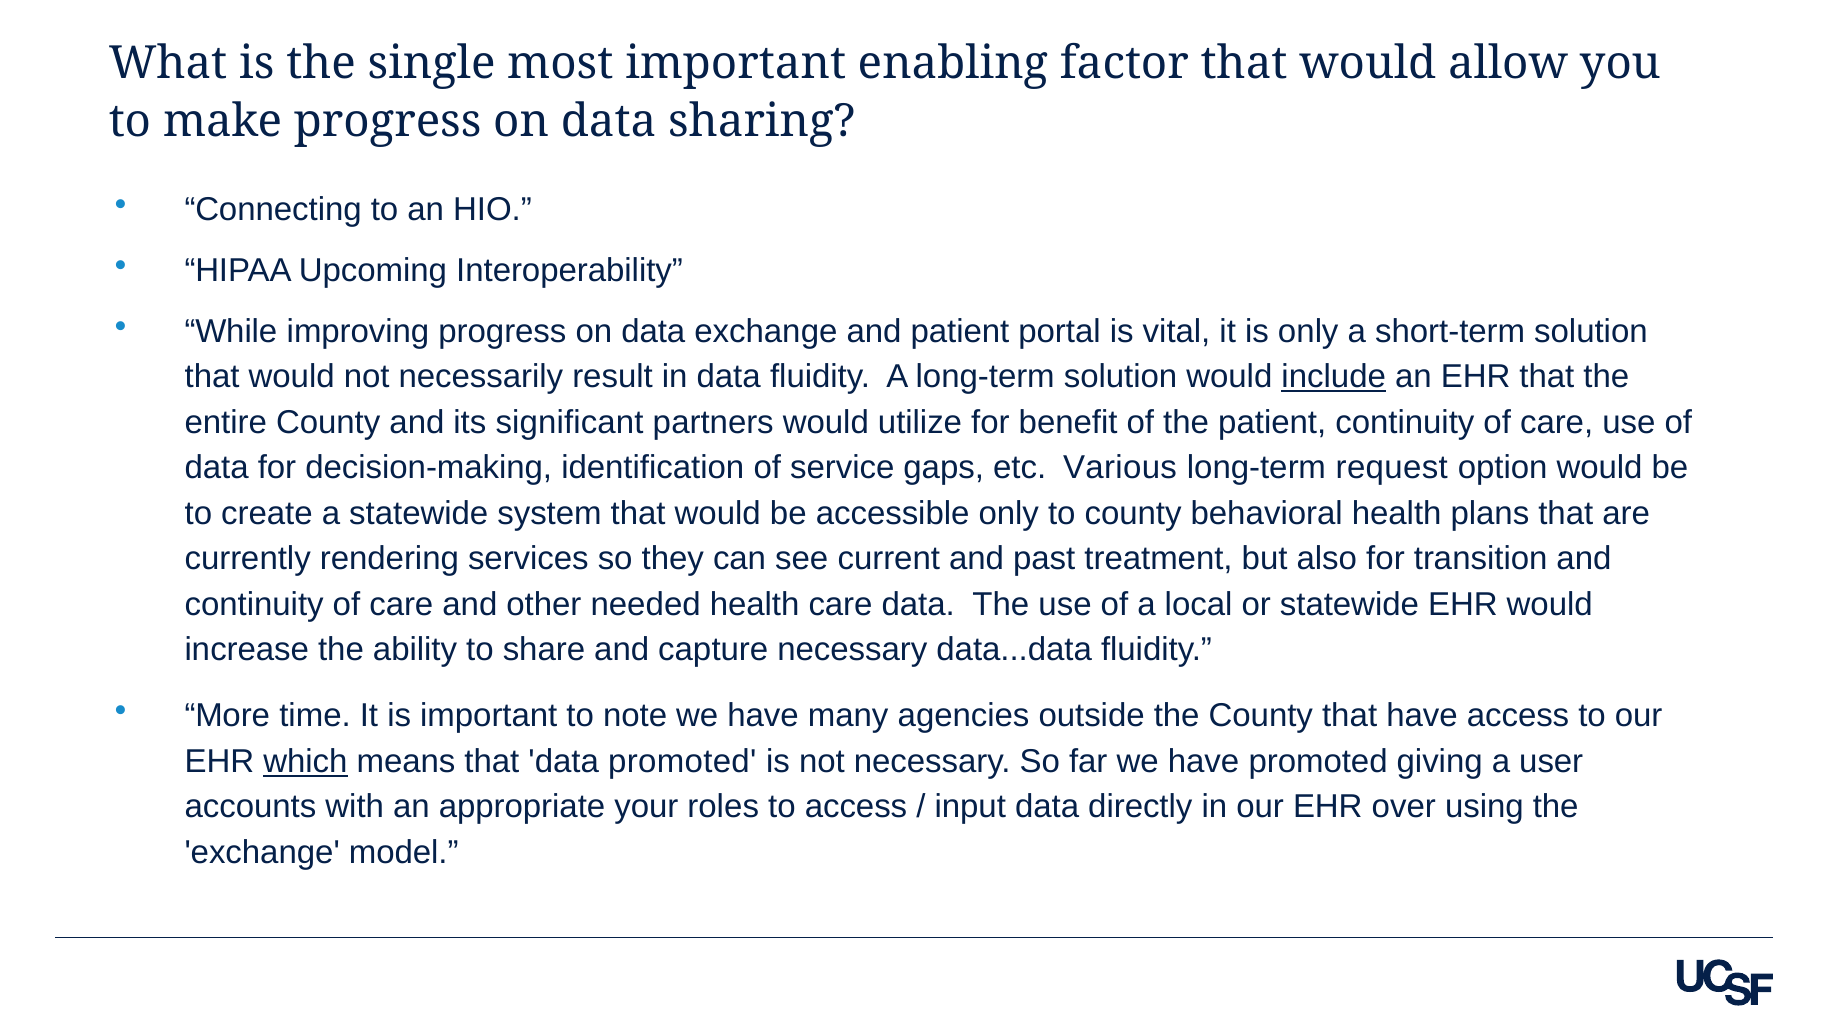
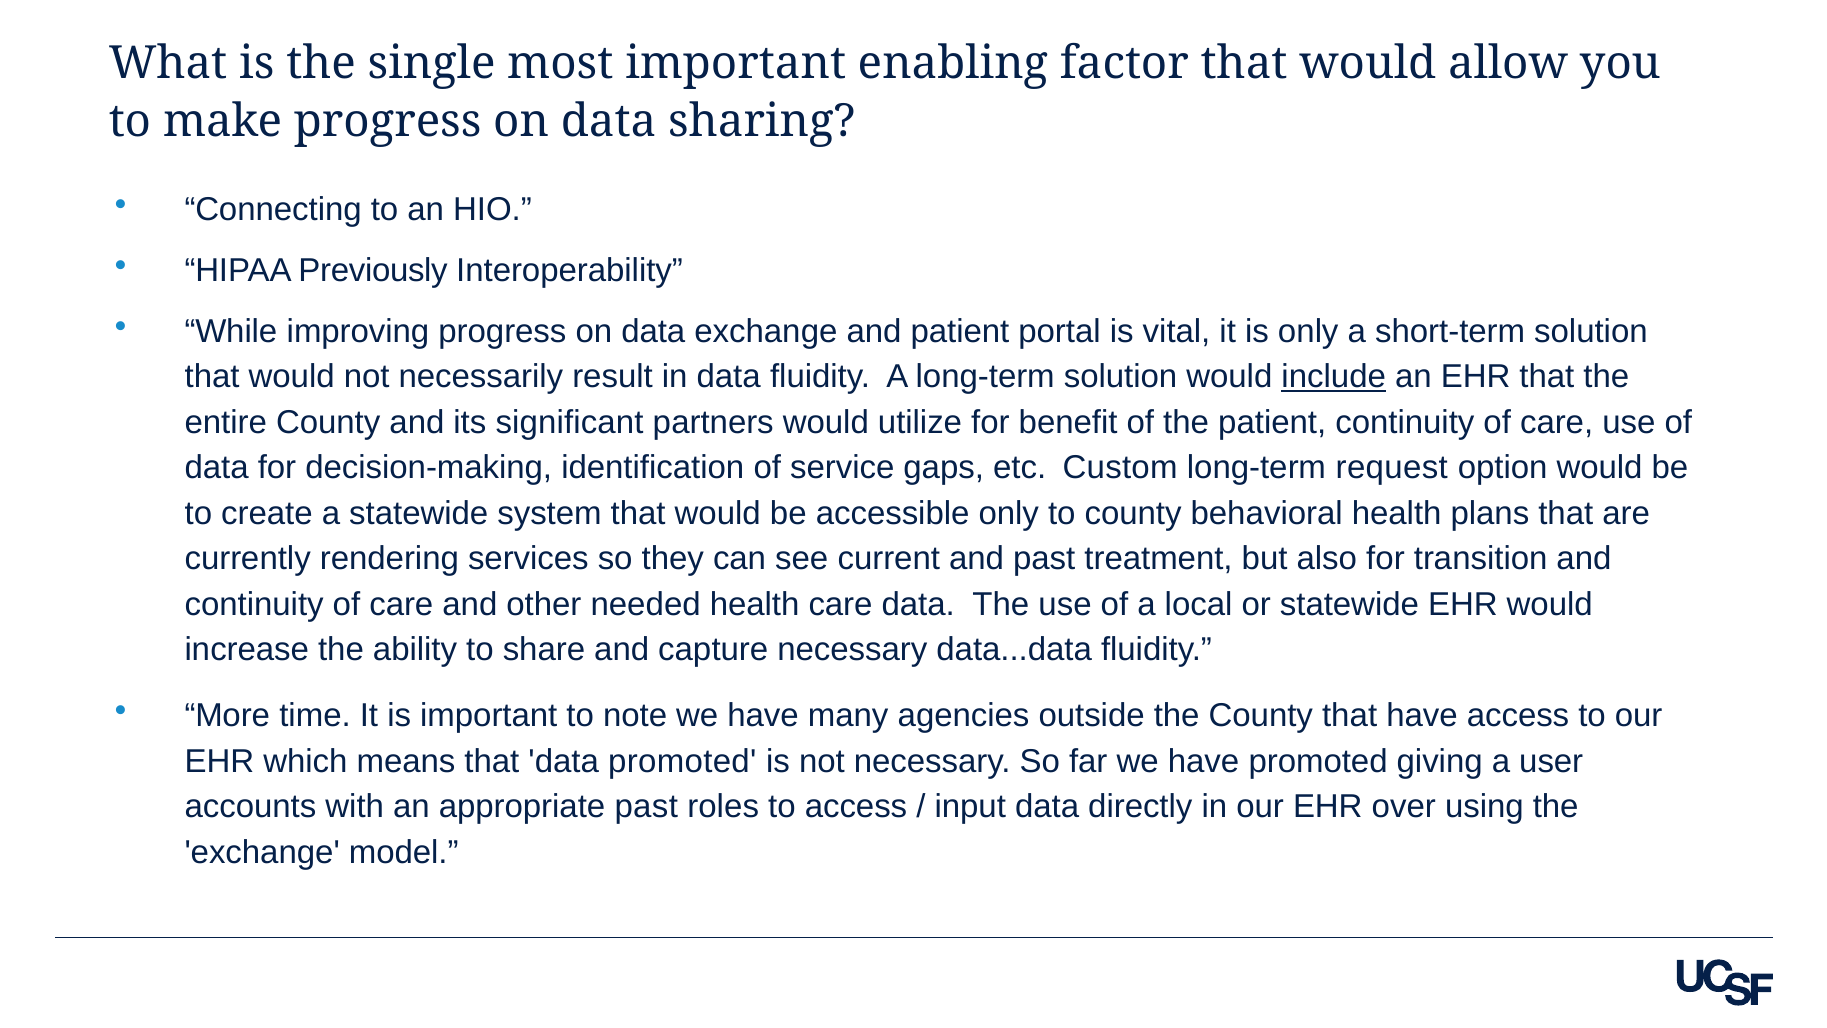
Upcoming: Upcoming -> Previously (373, 270)
Various: Various -> Custom (1120, 468)
which underline: present -> none (305, 761)
appropriate your: your -> past (646, 807)
